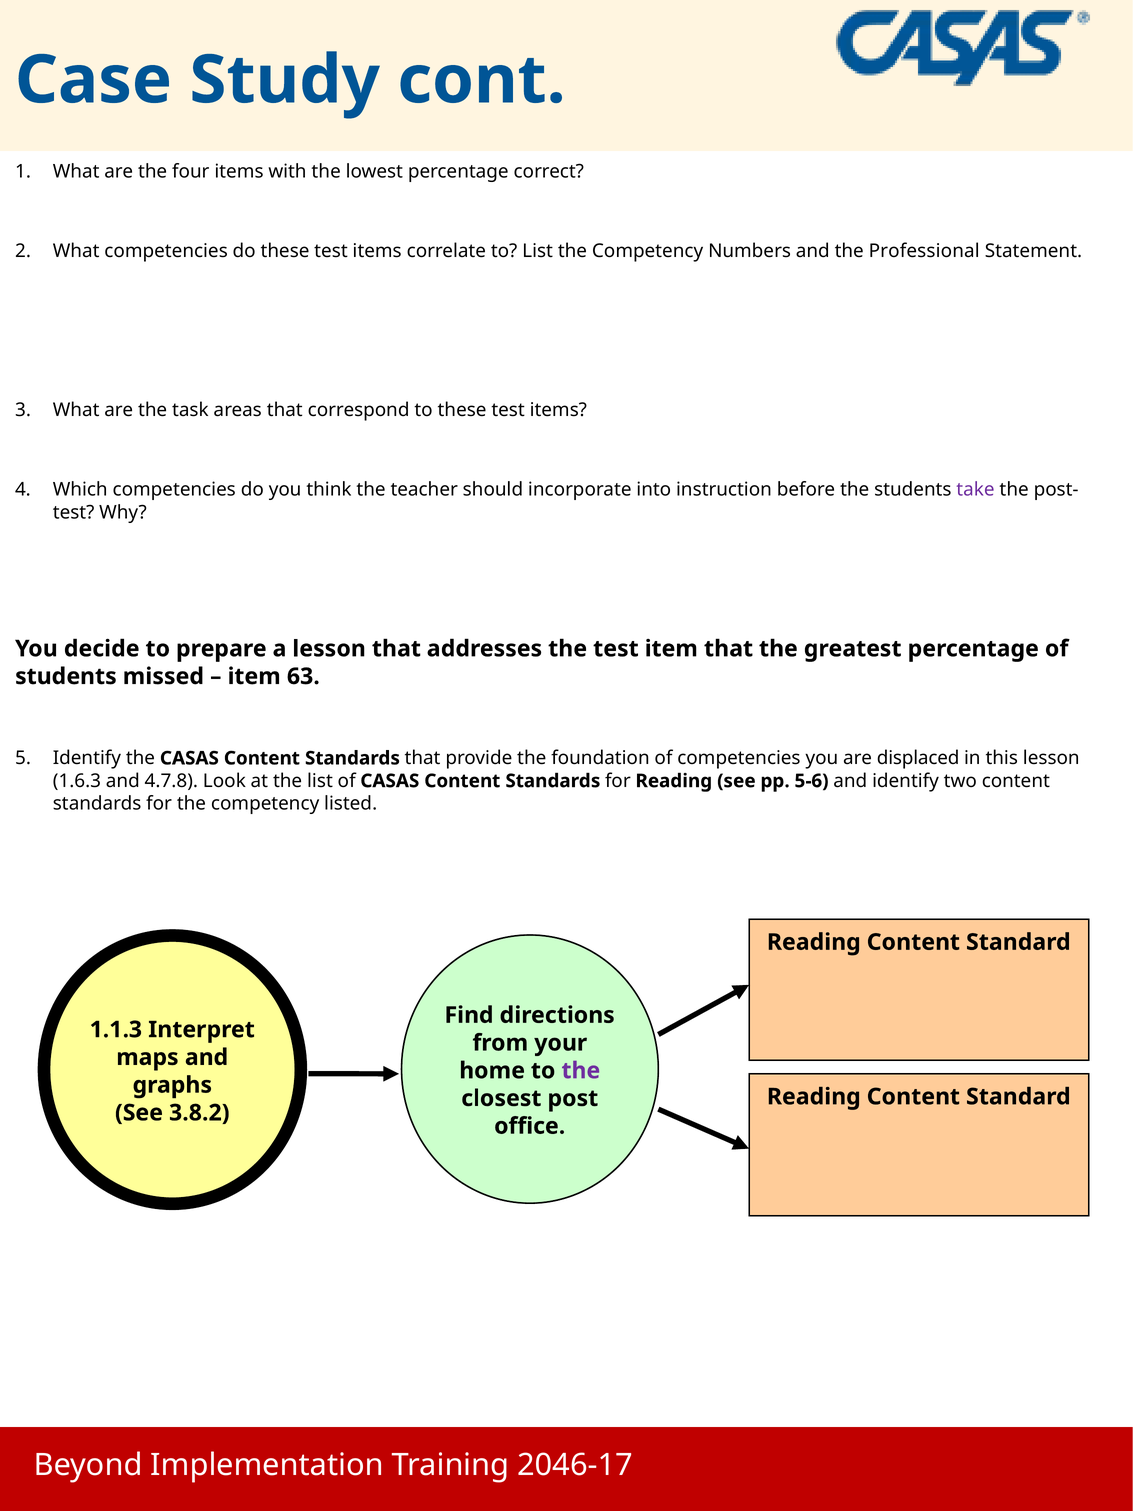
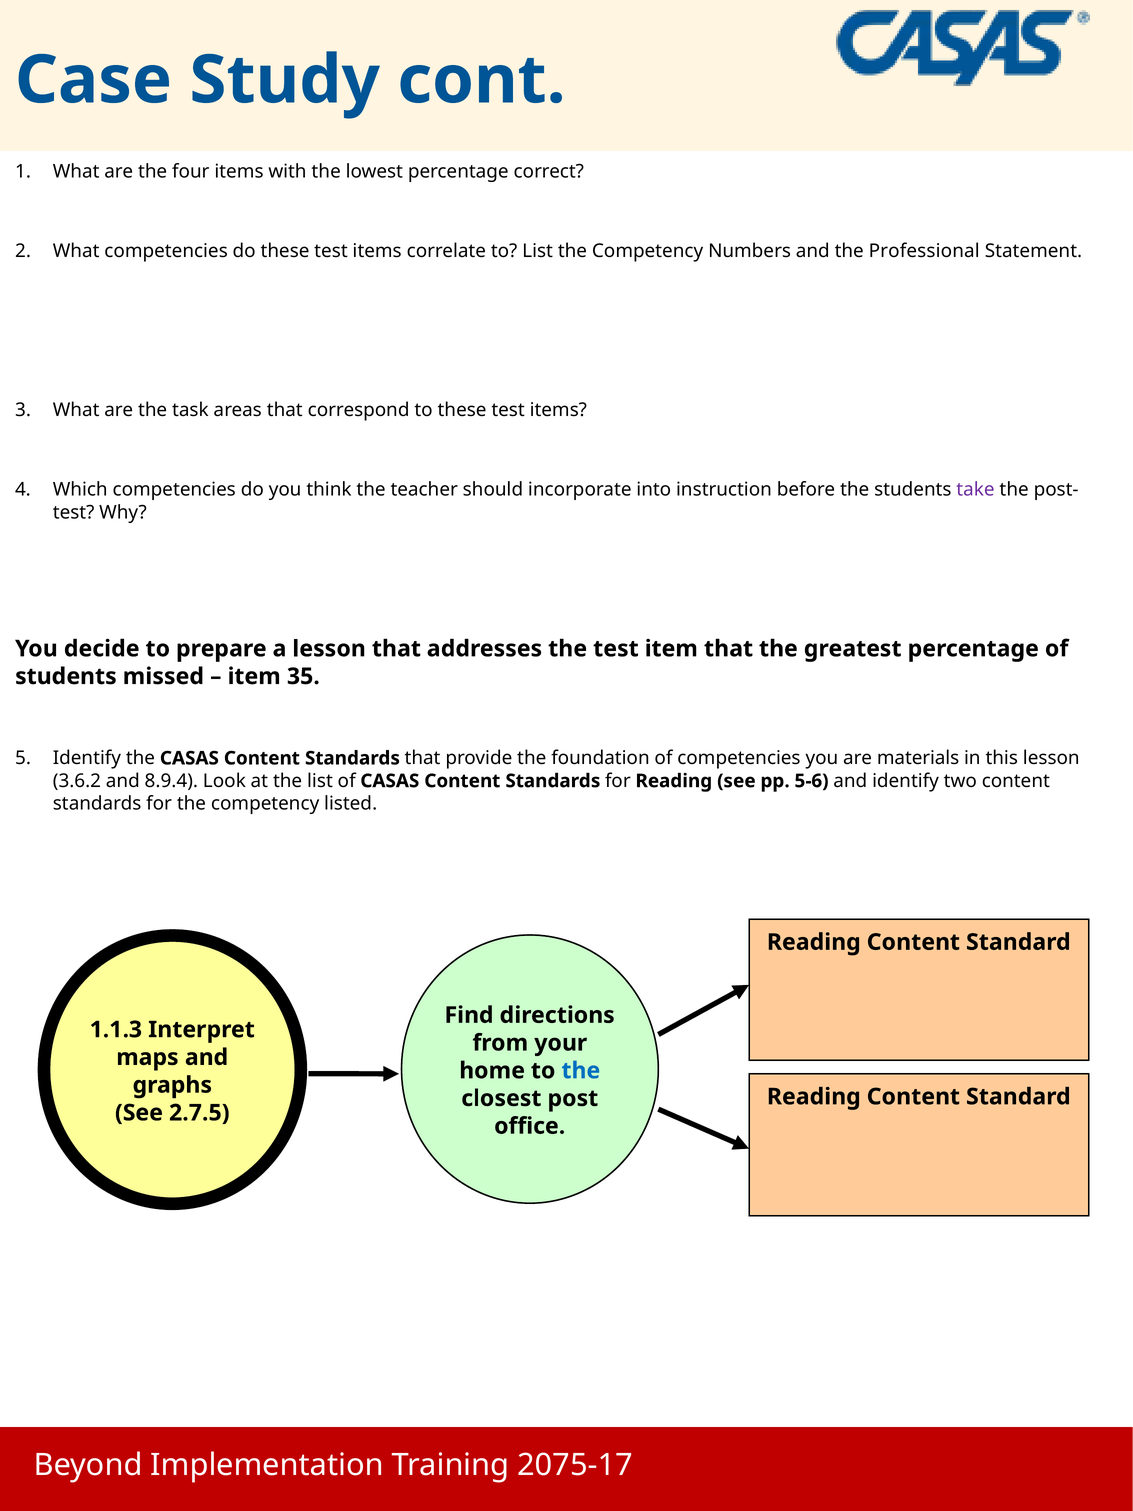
63: 63 -> 35 (303, 676)
displaced: displaced -> materials (918, 758)
1.6.3: 1.6.3 -> 3.6.2 (77, 781)
4.7.8: 4.7.8 -> 8.9.4 (171, 781)
the colour: purple -> blue (581, 1070)
3.8.2: 3.8.2 -> 2.7.5 (199, 1113)
2046-17: 2046-17 -> 2075-17 (575, 1465)
